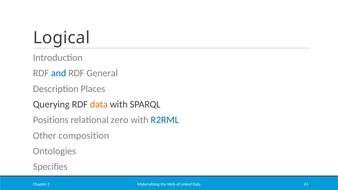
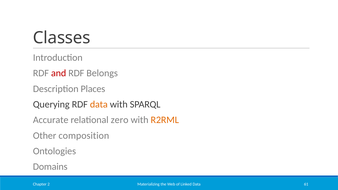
Logical: Logical -> Classes (62, 38)
and colour: blue -> red (59, 73)
General: General -> Belongs (102, 73)
Positions: Positions -> Accurate (51, 120)
R2RML colour: blue -> orange (165, 120)
Specifies: Specifies -> Domains (50, 167)
